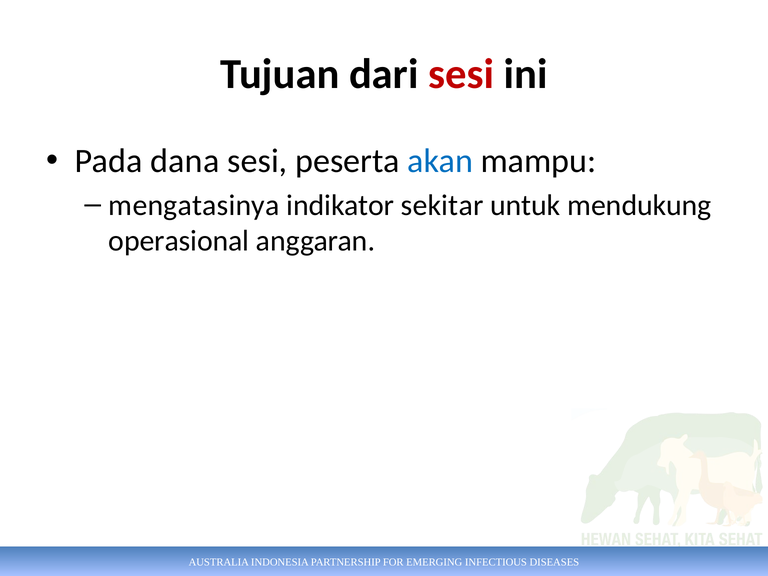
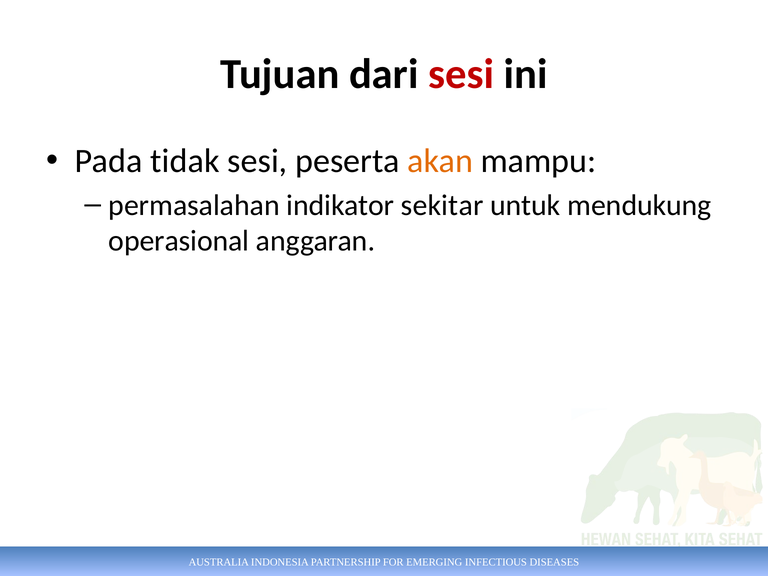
dana: dana -> tidak (185, 161)
akan colour: blue -> orange (440, 161)
mengatasinya: mengatasinya -> permasalahan (194, 205)
